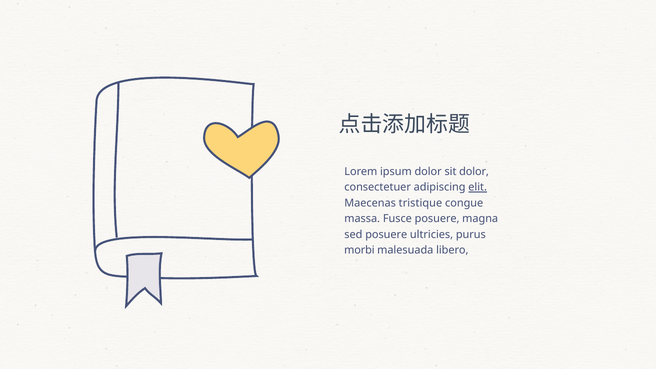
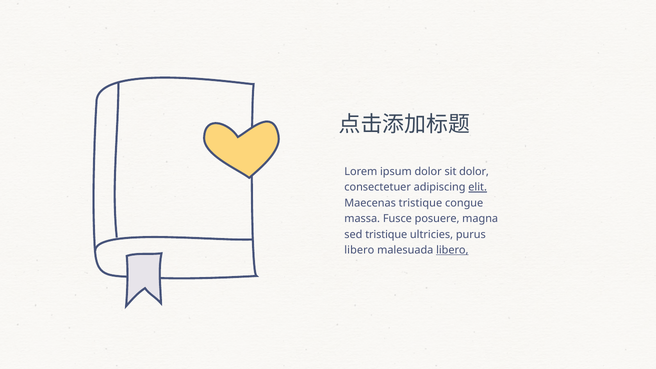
sed posuere: posuere -> tristique (386, 234)
morbi: morbi -> libero (359, 250)
libero underline: none -> present (452, 250)
